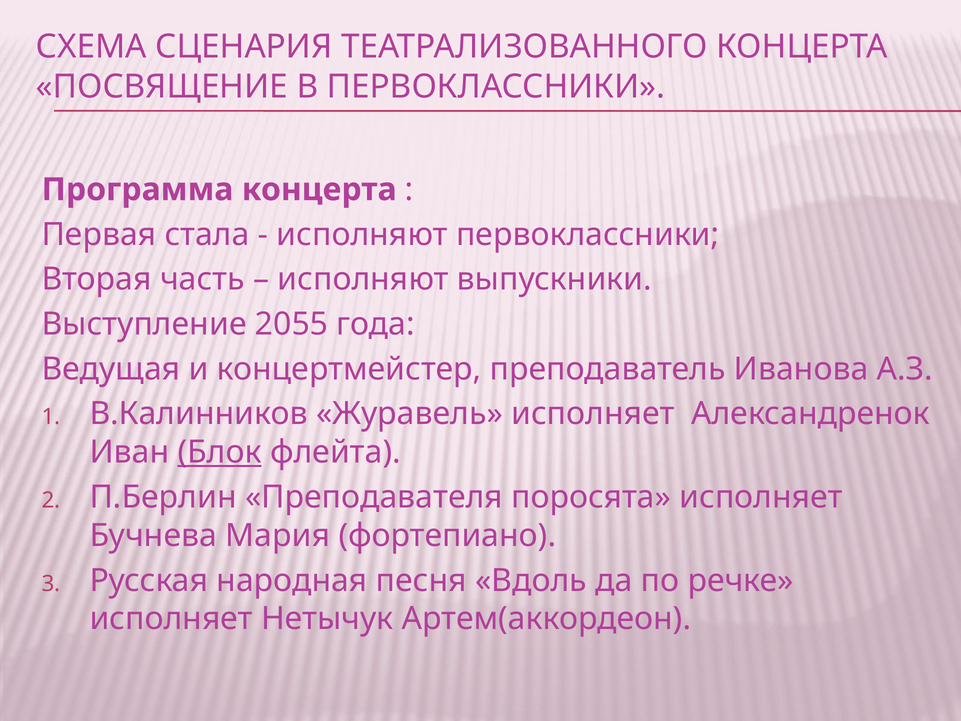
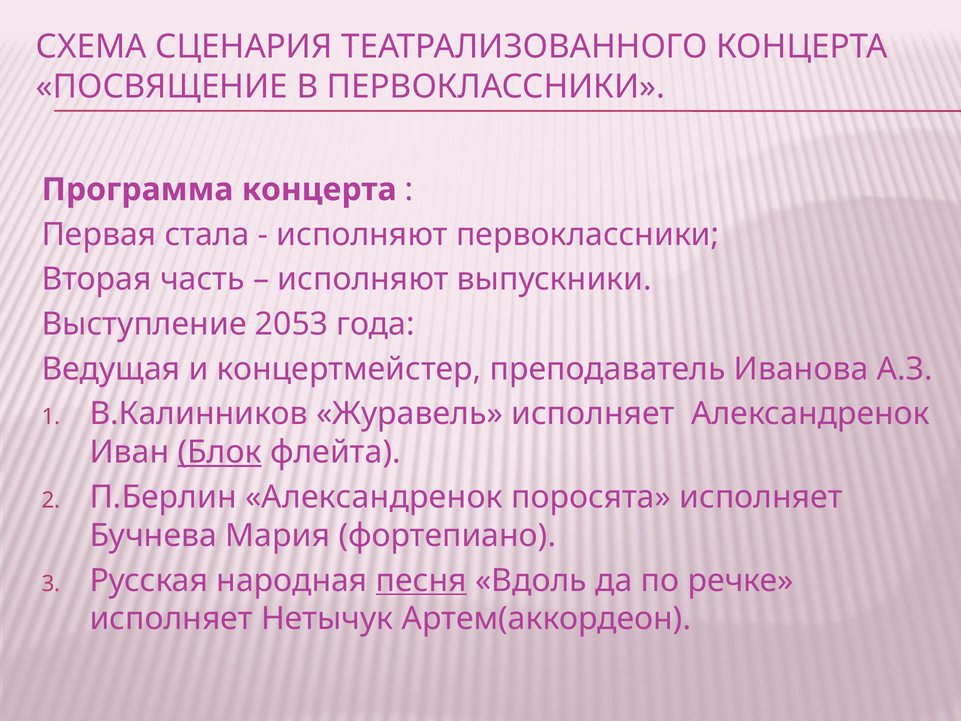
2055: 2055 -> 2053 (292, 324)
П.Берлин Преподавателя: Преподавателя -> Александренок (374, 497)
песня underline: none -> present (421, 580)
